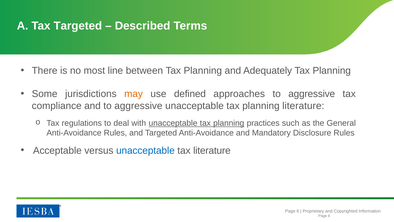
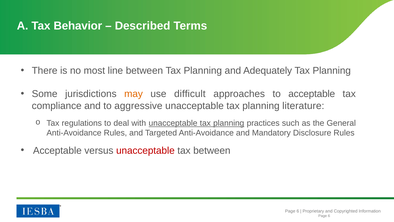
Tax Targeted: Targeted -> Behavior (78, 26)
defined: defined -> difficult (190, 94)
approaches to aggressive: aggressive -> acceptable (312, 94)
unacceptable colour: blue -> red (145, 150)
tax literature: literature -> between (212, 150)
